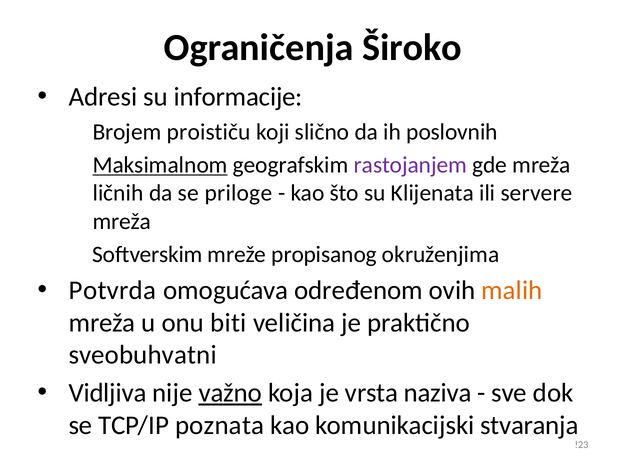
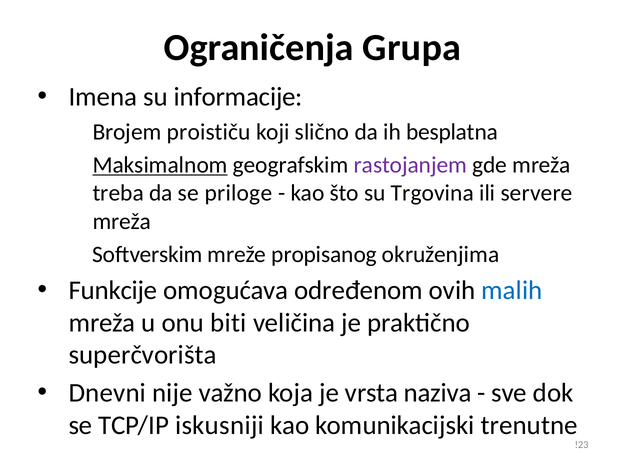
Široko: Široko -> Grupa (412, 48)
Adresi: Adresi -> Imena (103, 97)
poslovnih: poslovnih -> besplatna (452, 132)
ličnih: ličnih -> treba (118, 193)
Klijenata: Klijenata -> Trgovina (432, 193)
Potvrda: Potvrda -> Funkcije (113, 291)
malih colour: orange -> blue (512, 291)
sveobuhvatni: sveobuhvatni -> superčvorišta (143, 355)
Vidljiva: Vidljiva -> Dnevni (107, 393)
važno underline: present -> none (230, 393)
poznata: poznata -> iskusniji (220, 426)
stvaranja: stvaranja -> trenutne (529, 426)
